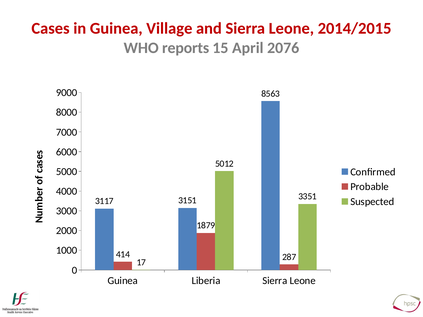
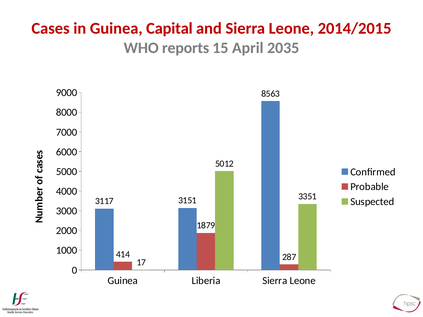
Village: Village -> Capital (169, 29)
2076: 2076 -> 2035 (283, 48)
